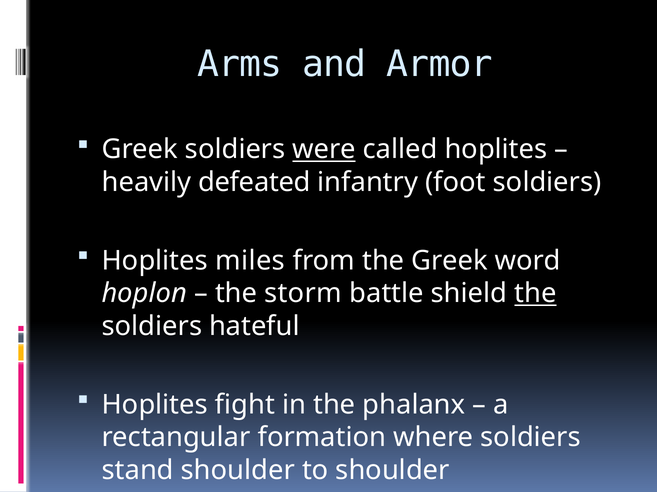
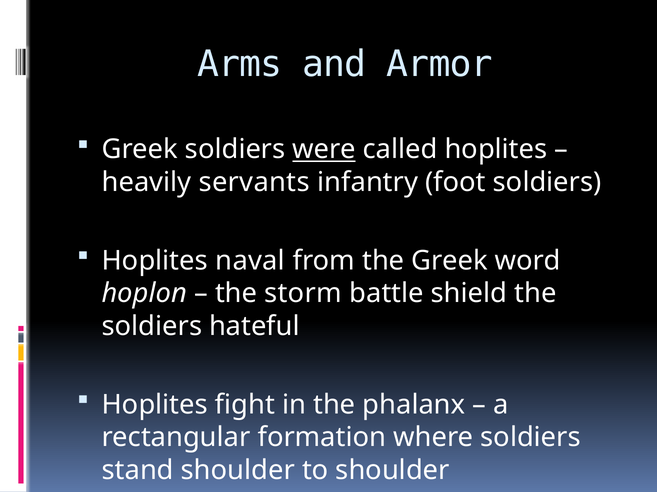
defeated: defeated -> servants (254, 183)
miles: miles -> naval (250, 261)
the underline: present -> none (535, 294)
